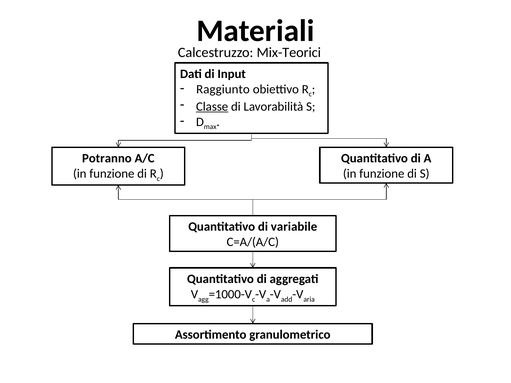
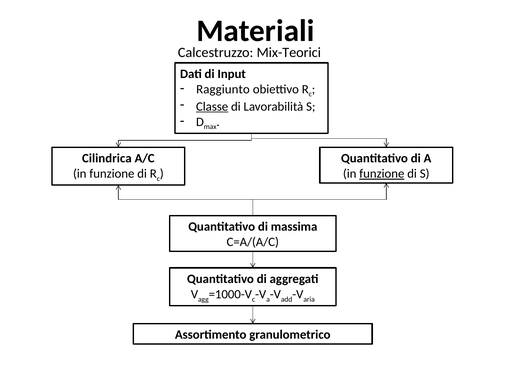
Potranno: Potranno -> Cilindrica (107, 158)
funzione underline: none -> present (382, 174)
variabile: variabile -> massima (294, 227)
